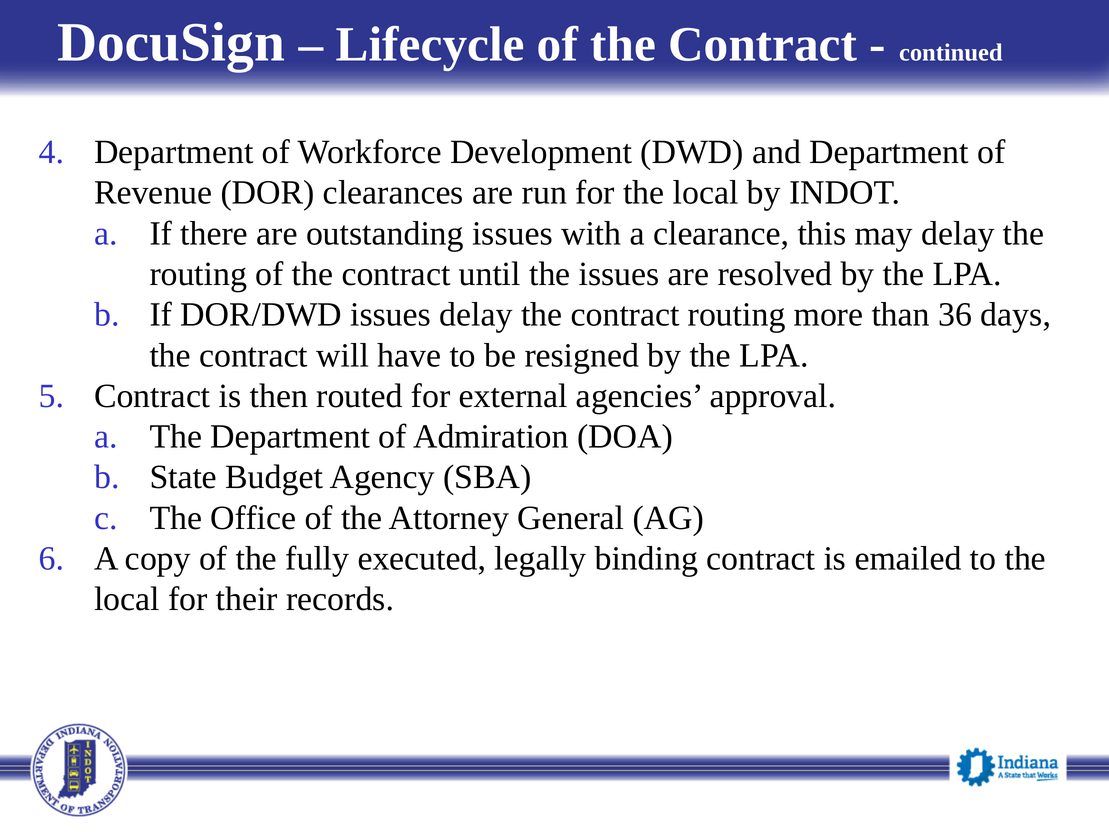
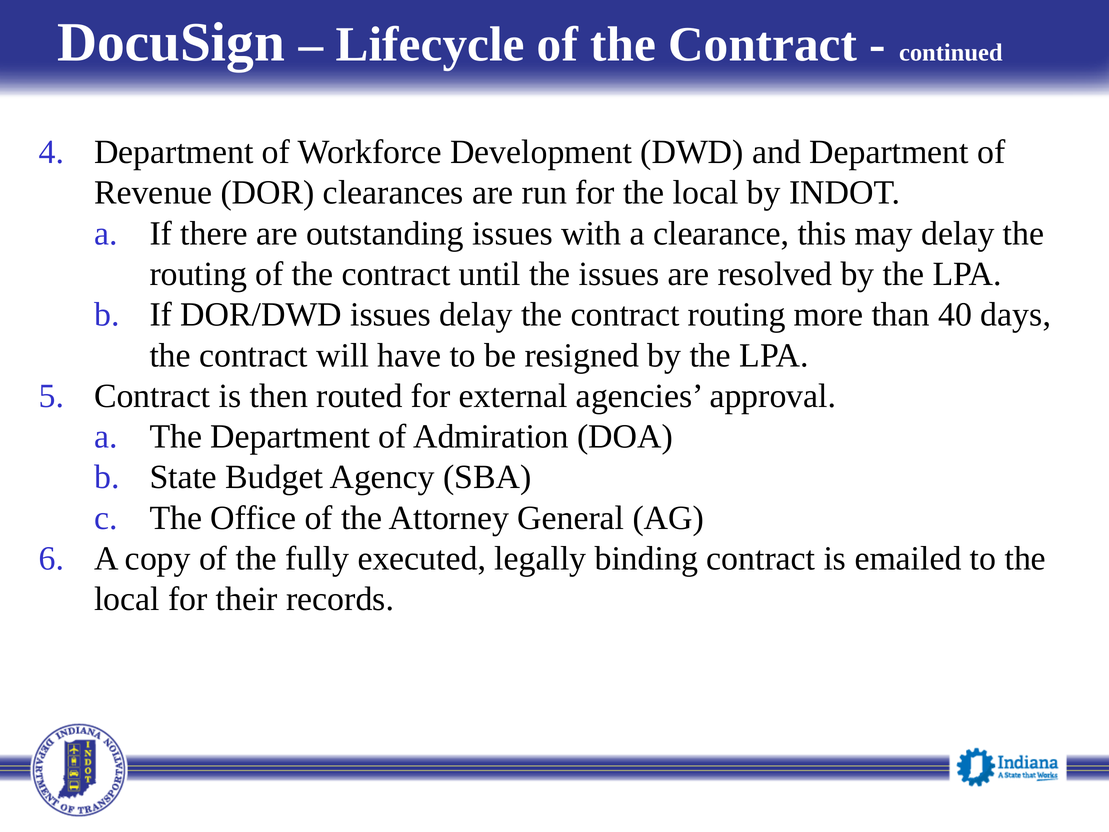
36: 36 -> 40 (955, 315)
